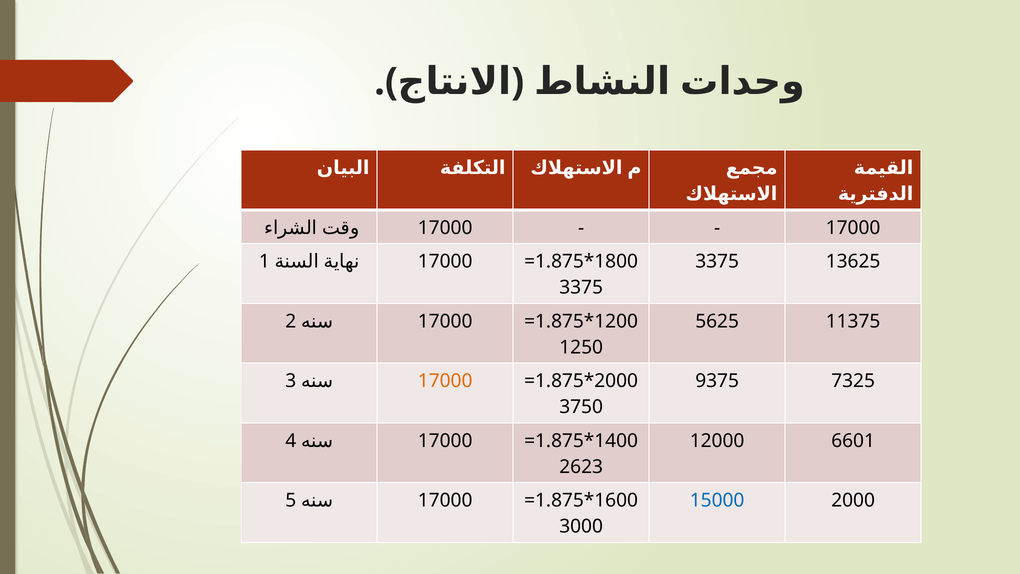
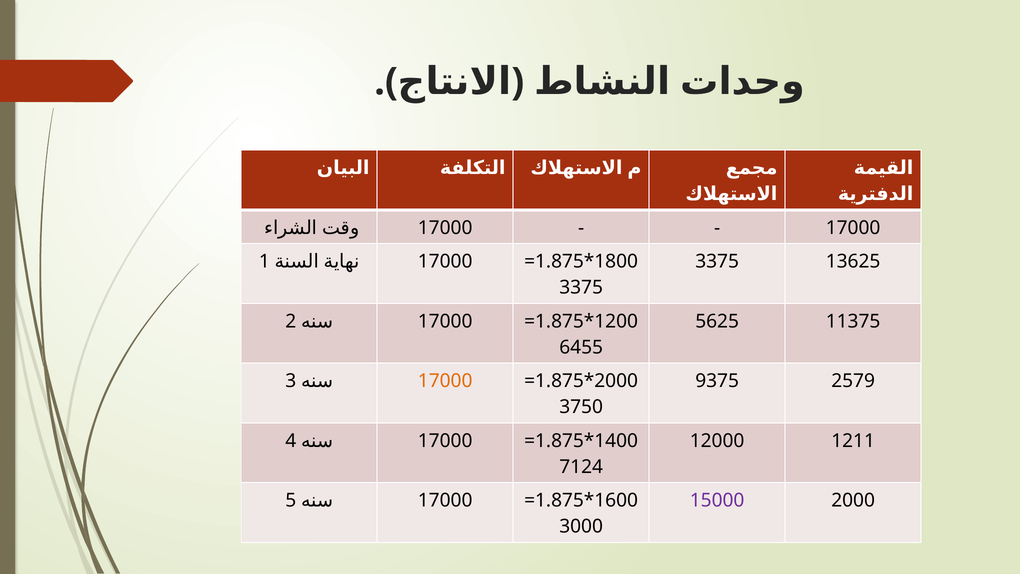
1250: 1250 -> 6455 (581, 347)
7325: 7325 -> 2579 (853, 381)
6601: 6601 -> 1211 (853, 441)
2623: 2623 -> 7124 (581, 467)
15000 colour: blue -> purple (717, 500)
